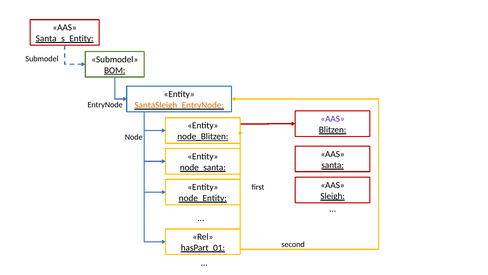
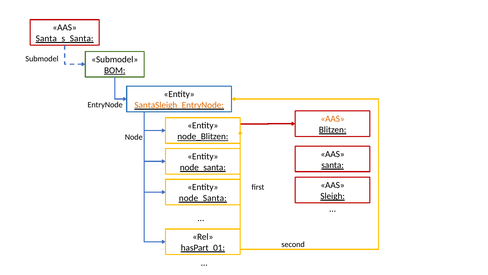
Santa_s_Entity: Santa_s_Entity -> Santa_s_Santa (65, 39)
AAS colour: purple -> orange (333, 119)
node_Entity: node_Entity -> node_Santa (203, 198)
